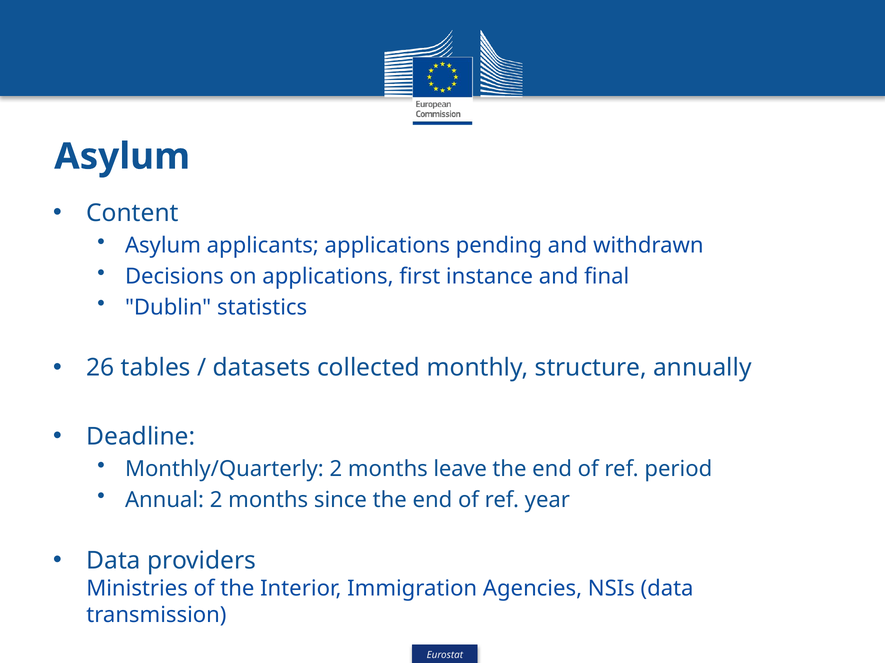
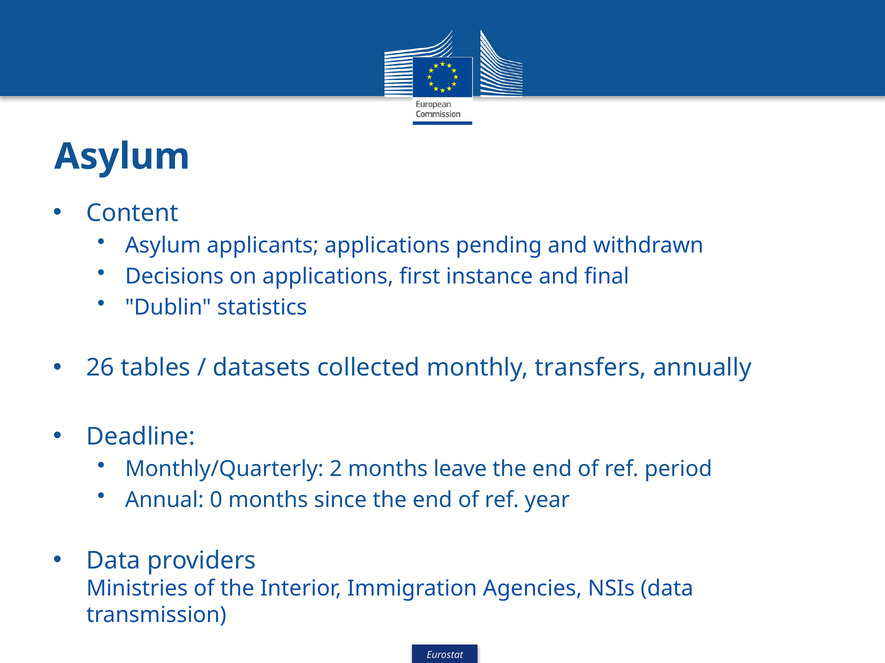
structure: structure -> transfers (591, 368)
Annual 2: 2 -> 0 (216, 500)
